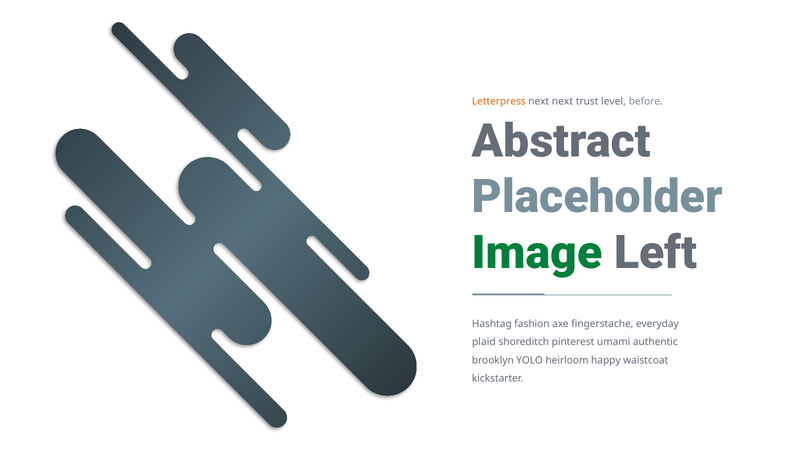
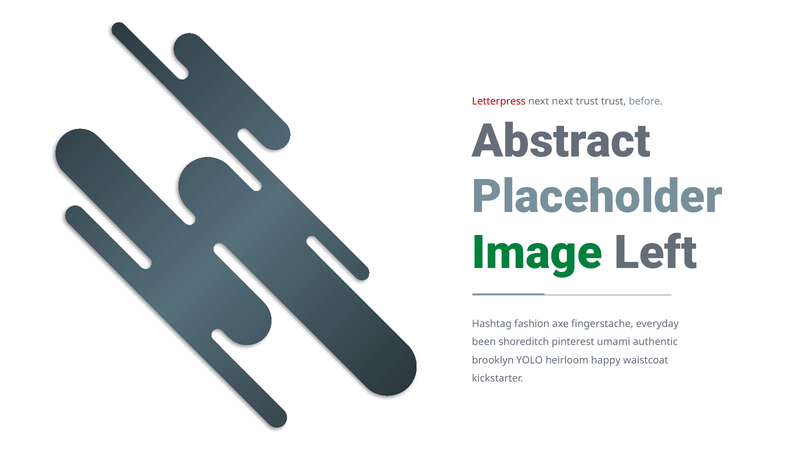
Letterpress colour: orange -> red (499, 102)
trust level: level -> trust (614, 102)
plaid: plaid -> been (484, 342)
